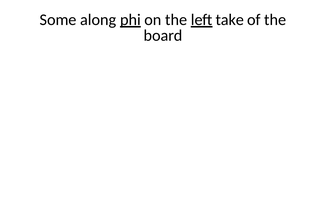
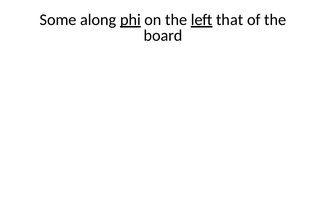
take: take -> that (230, 20)
